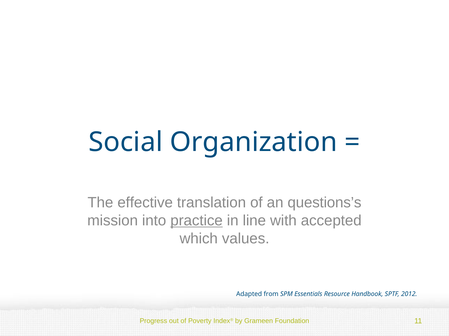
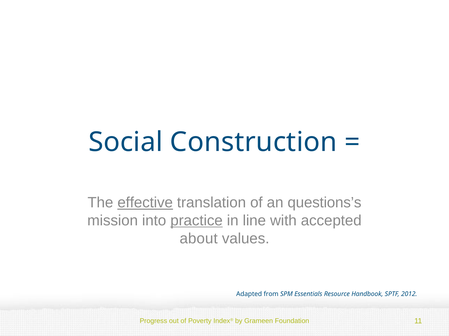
Organization: Organization -> Construction (254, 143)
effective underline: none -> present (145, 203)
which: which -> about (199, 239)
